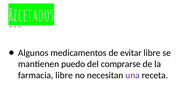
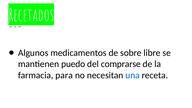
evitar: evitar -> sobre (131, 53)
farmacia libre: libre -> para (64, 75)
una colour: purple -> blue (133, 75)
